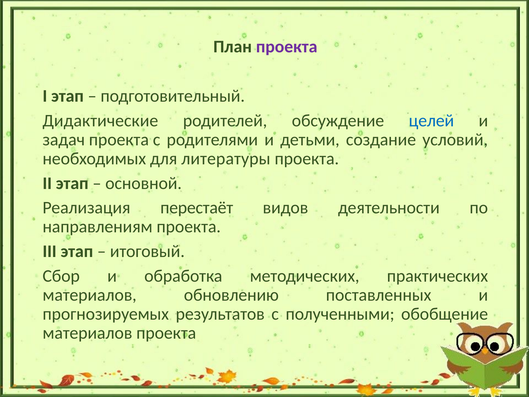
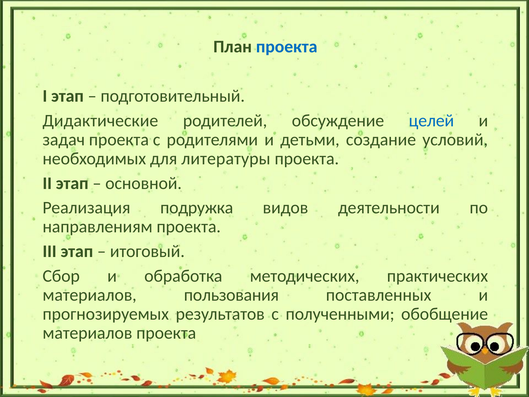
проекта colour: purple -> blue (287, 47)
перестаёт: перестаёт -> подружка (197, 208)
обновлению: обновлению -> пользования (231, 295)
